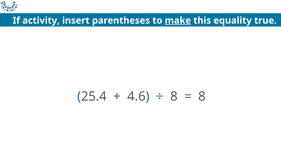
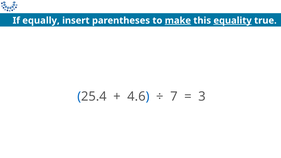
activity: activity -> equally (41, 21)
equality underline: none -> present (233, 21)
8: 8 -> 7 (174, 96)
8: 8 -> 3 (202, 96)
